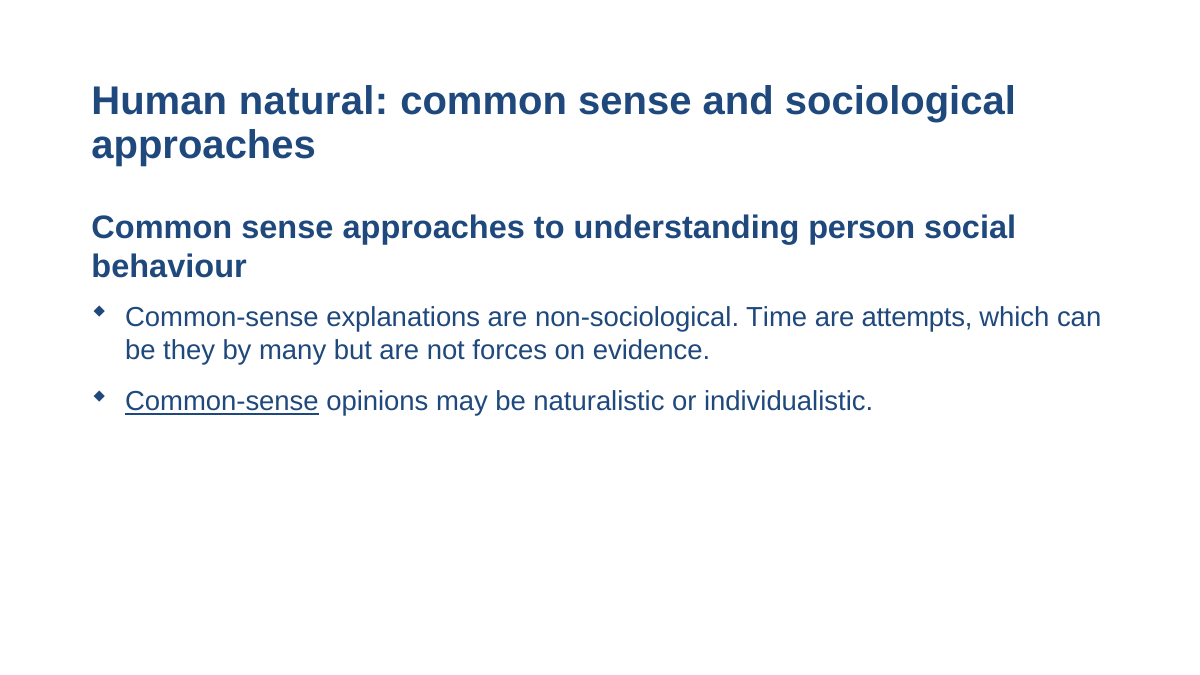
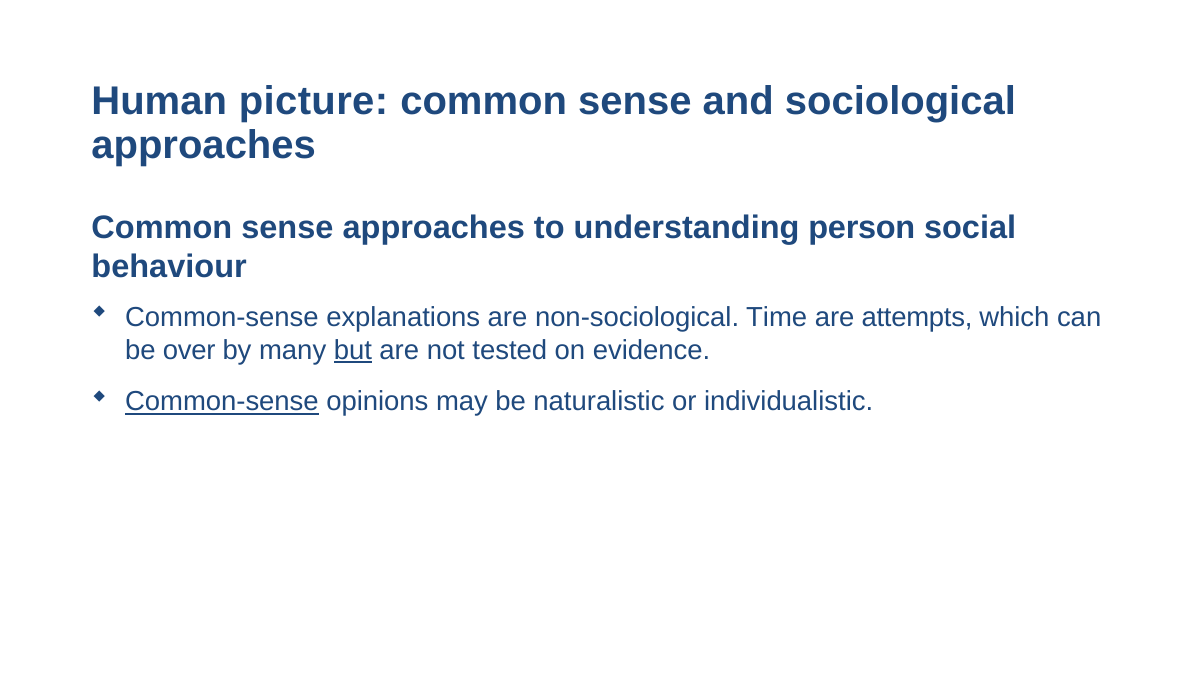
natural: natural -> picture (314, 102)
they: they -> over (189, 350)
but underline: none -> present (353, 350)
forces: forces -> tested (510, 350)
